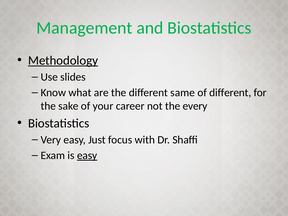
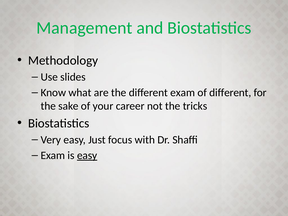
Methodology underline: present -> none (63, 60)
different same: same -> exam (183, 93)
every: every -> tricks (195, 106)
